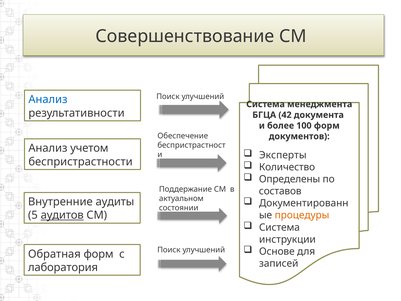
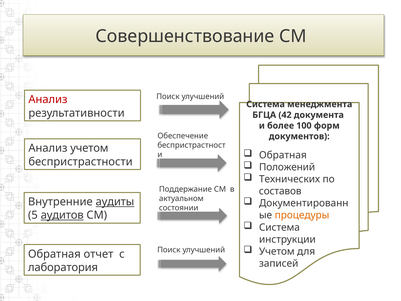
Анализ colour: blue -> red (48, 100)
Эксперты: Эксперты -> Обратная (283, 155)
Количество: Количество -> Положений (287, 167)
Определены: Определены -> Технических (290, 179)
аудиты underline: none -> present (115, 202)
Основе: Основе -> Учетом (277, 251)
Обратная форм: форм -> отчет (99, 254)
